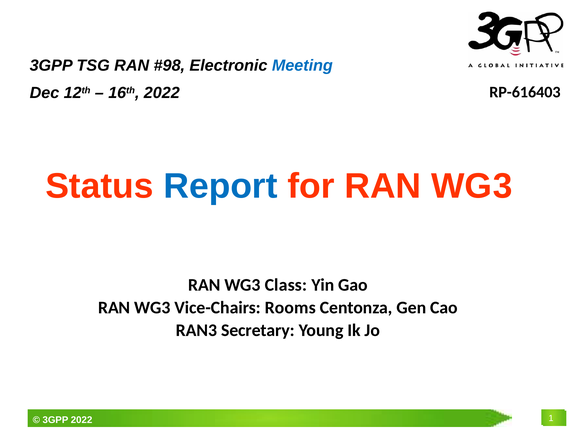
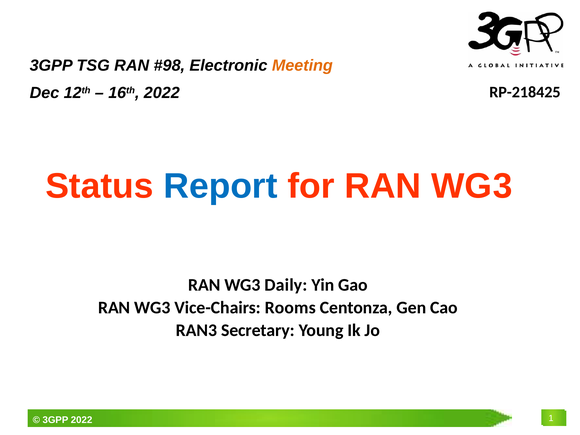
Meeting colour: blue -> orange (302, 66)
RP-616403: RP-616403 -> RP-218425 (525, 92)
Class: Class -> Daily (286, 285)
